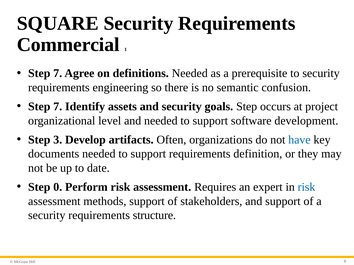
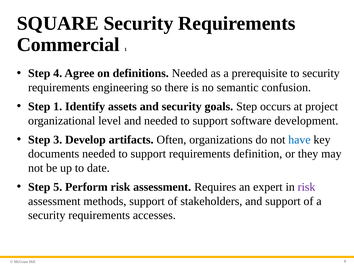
7: 7 -> 4 (58, 73)
7: 7 -> 1 (58, 107)
0: 0 -> 5 (58, 187)
risk colour: blue -> purple (307, 187)
structure: structure -> accesses (154, 216)
